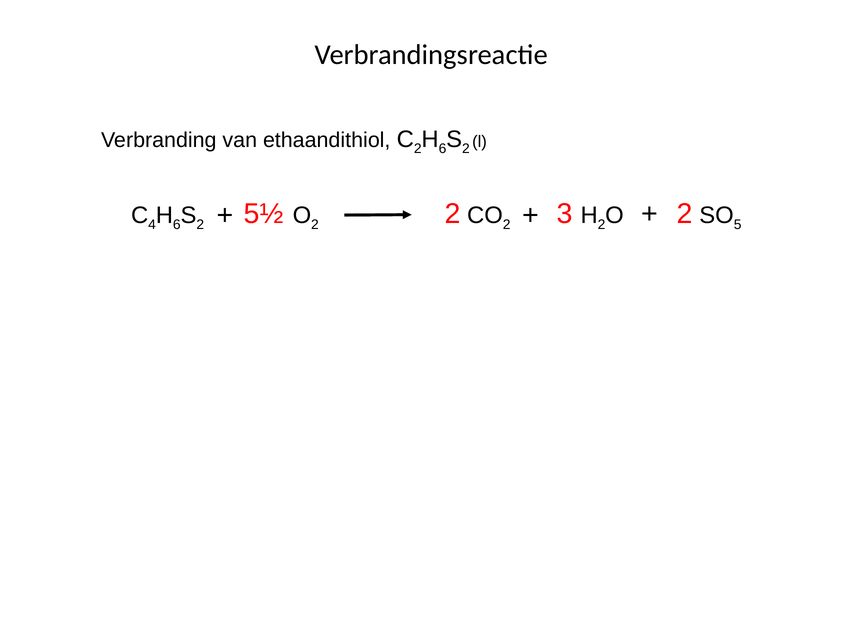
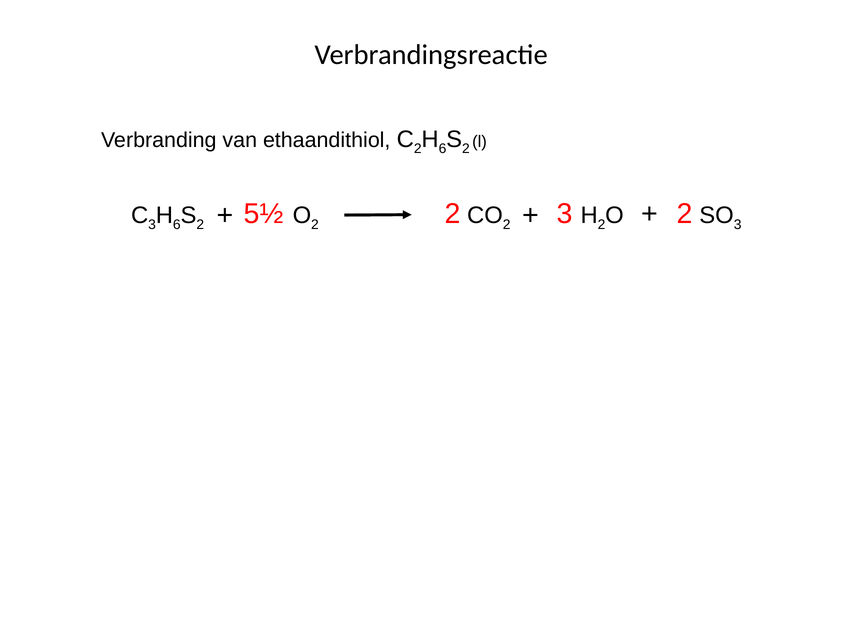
4: 4 -> 3 (152, 225)
5: 5 -> 3 (738, 225)
